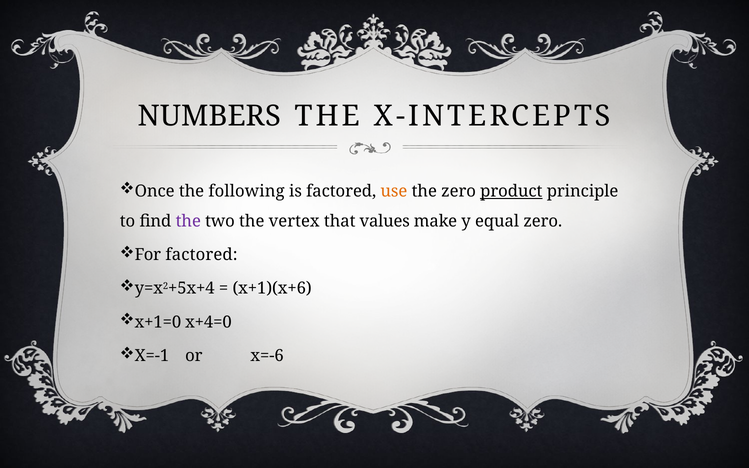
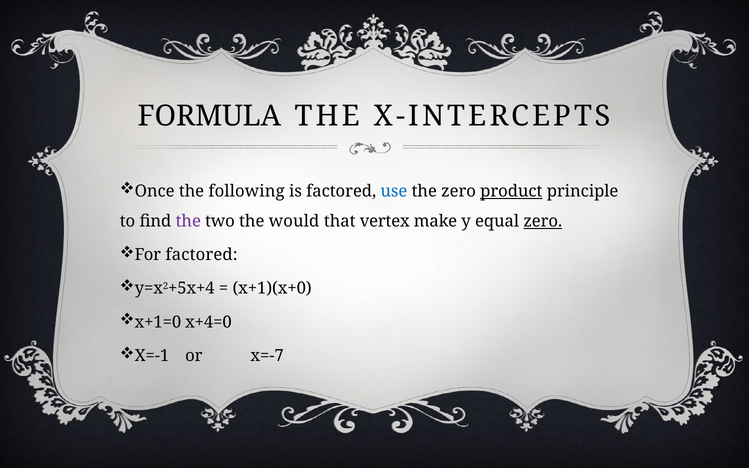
NUMBERS: NUMBERS -> FORMULA (210, 116)
use colour: orange -> blue (394, 191)
vertex: vertex -> would (294, 221)
values: values -> vertex (385, 221)
zero underline: none -> present (543, 221)
x+1)(x+6: x+1)(x+6 -> x+1)(x+0 (272, 289)
x=-6: x=-6 -> x=-7 (267, 356)
